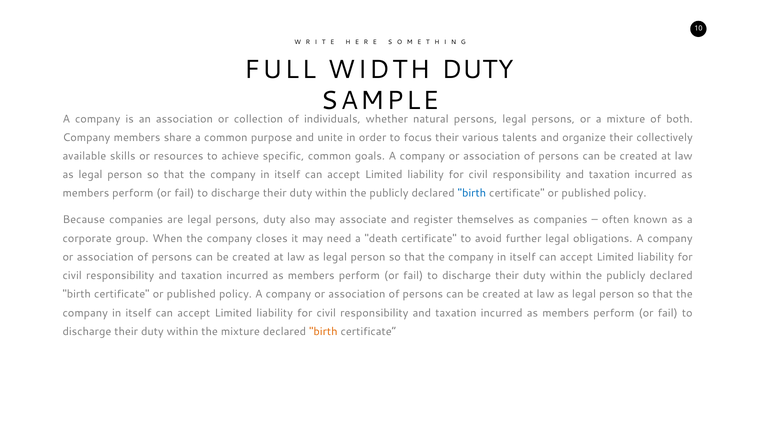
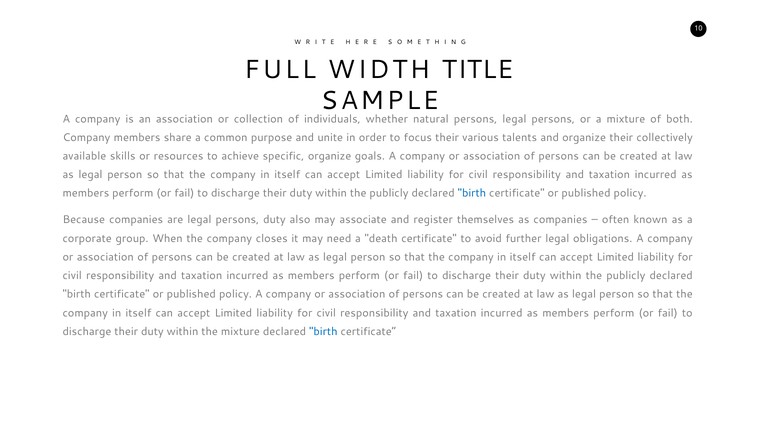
WIDTH DUTY: DUTY -> TITLE (478, 69)
specific common: common -> organize (330, 156)
birth colour: orange -> blue (323, 331)
